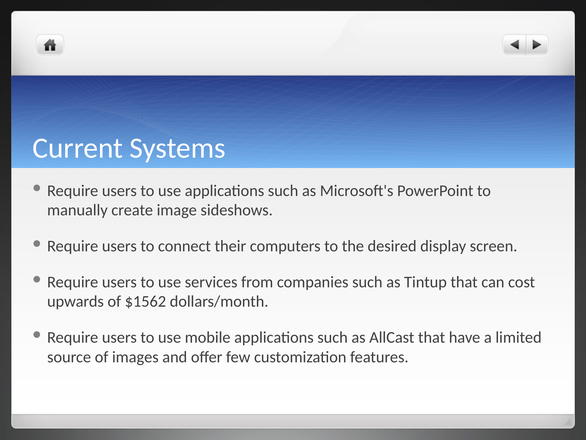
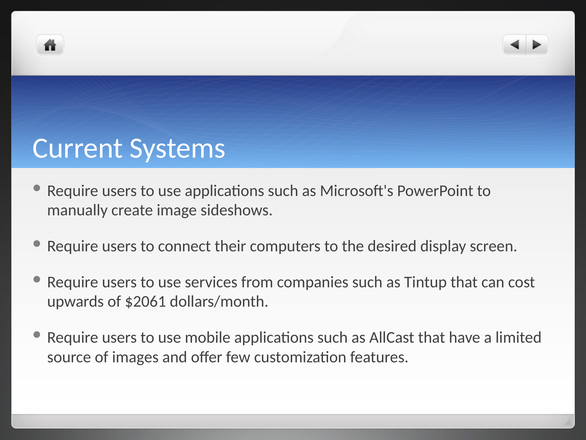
$1562: $1562 -> $2061 (145, 301)
